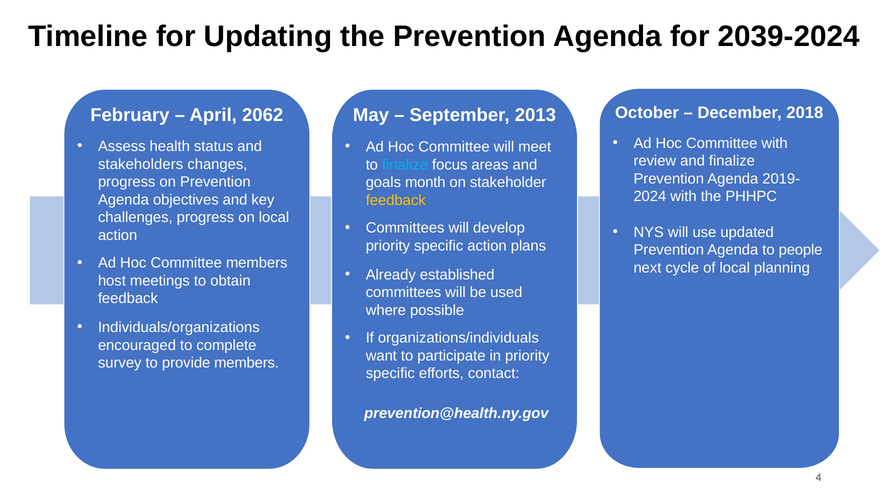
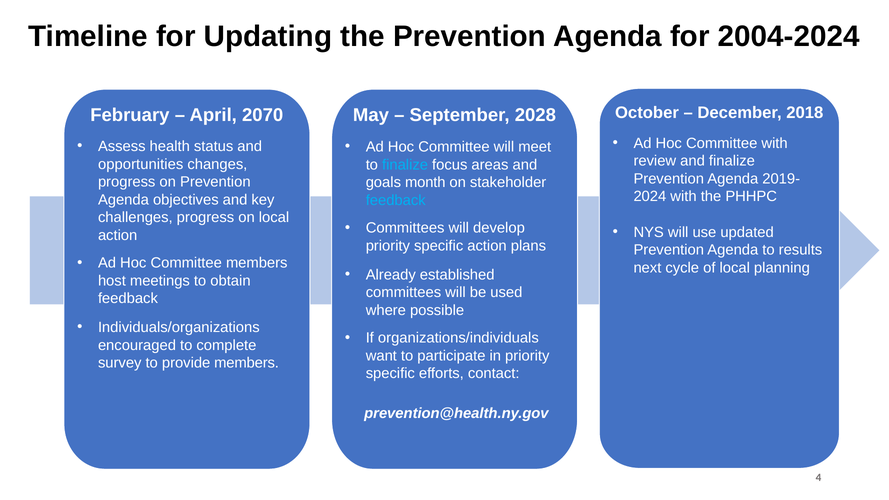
2039-2024: 2039-2024 -> 2004-2024 (789, 37)
2062: 2062 -> 2070 (263, 115)
2013: 2013 -> 2028 (535, 115)
stakeholders: stakeholders -> opportunities (141, 164)
feedback colour: yellow -> light blue (396, 200)
people: people -> results (800, 250)
